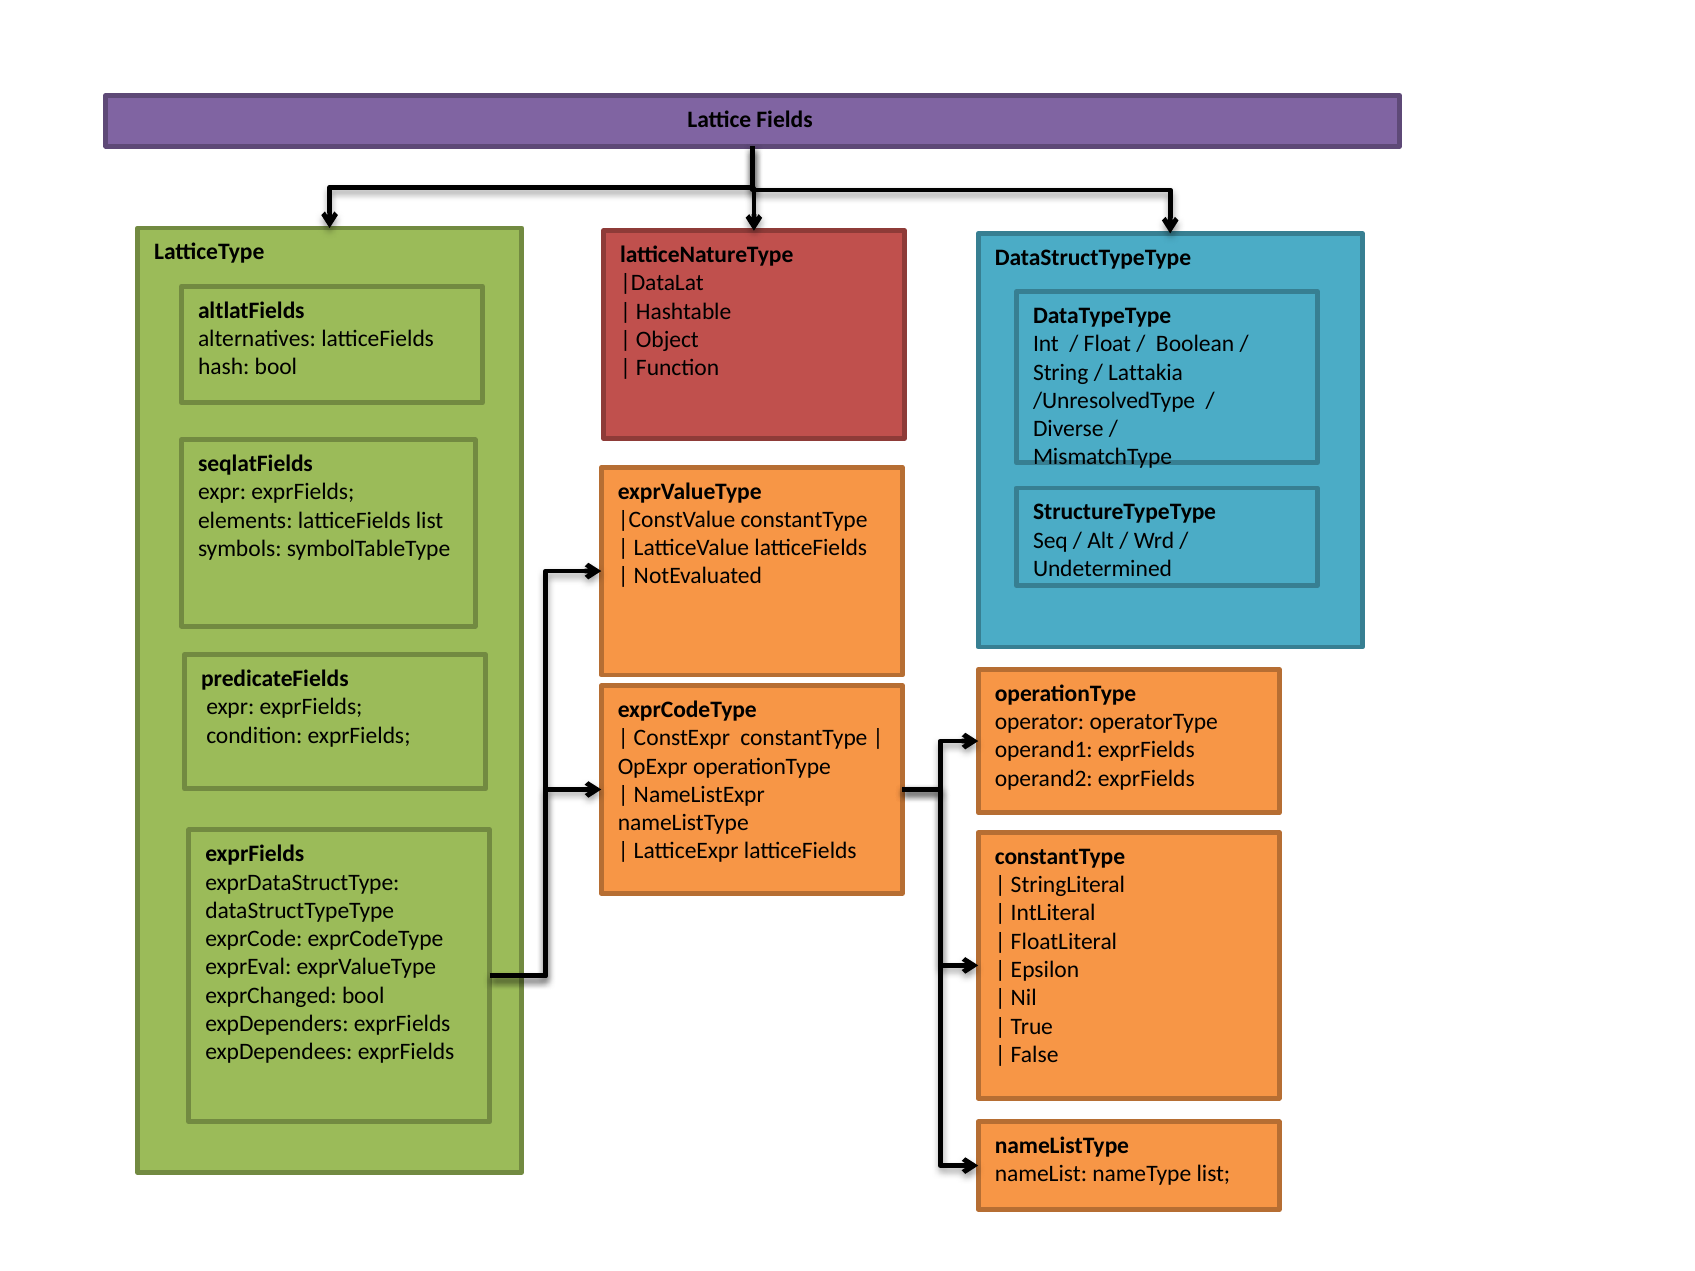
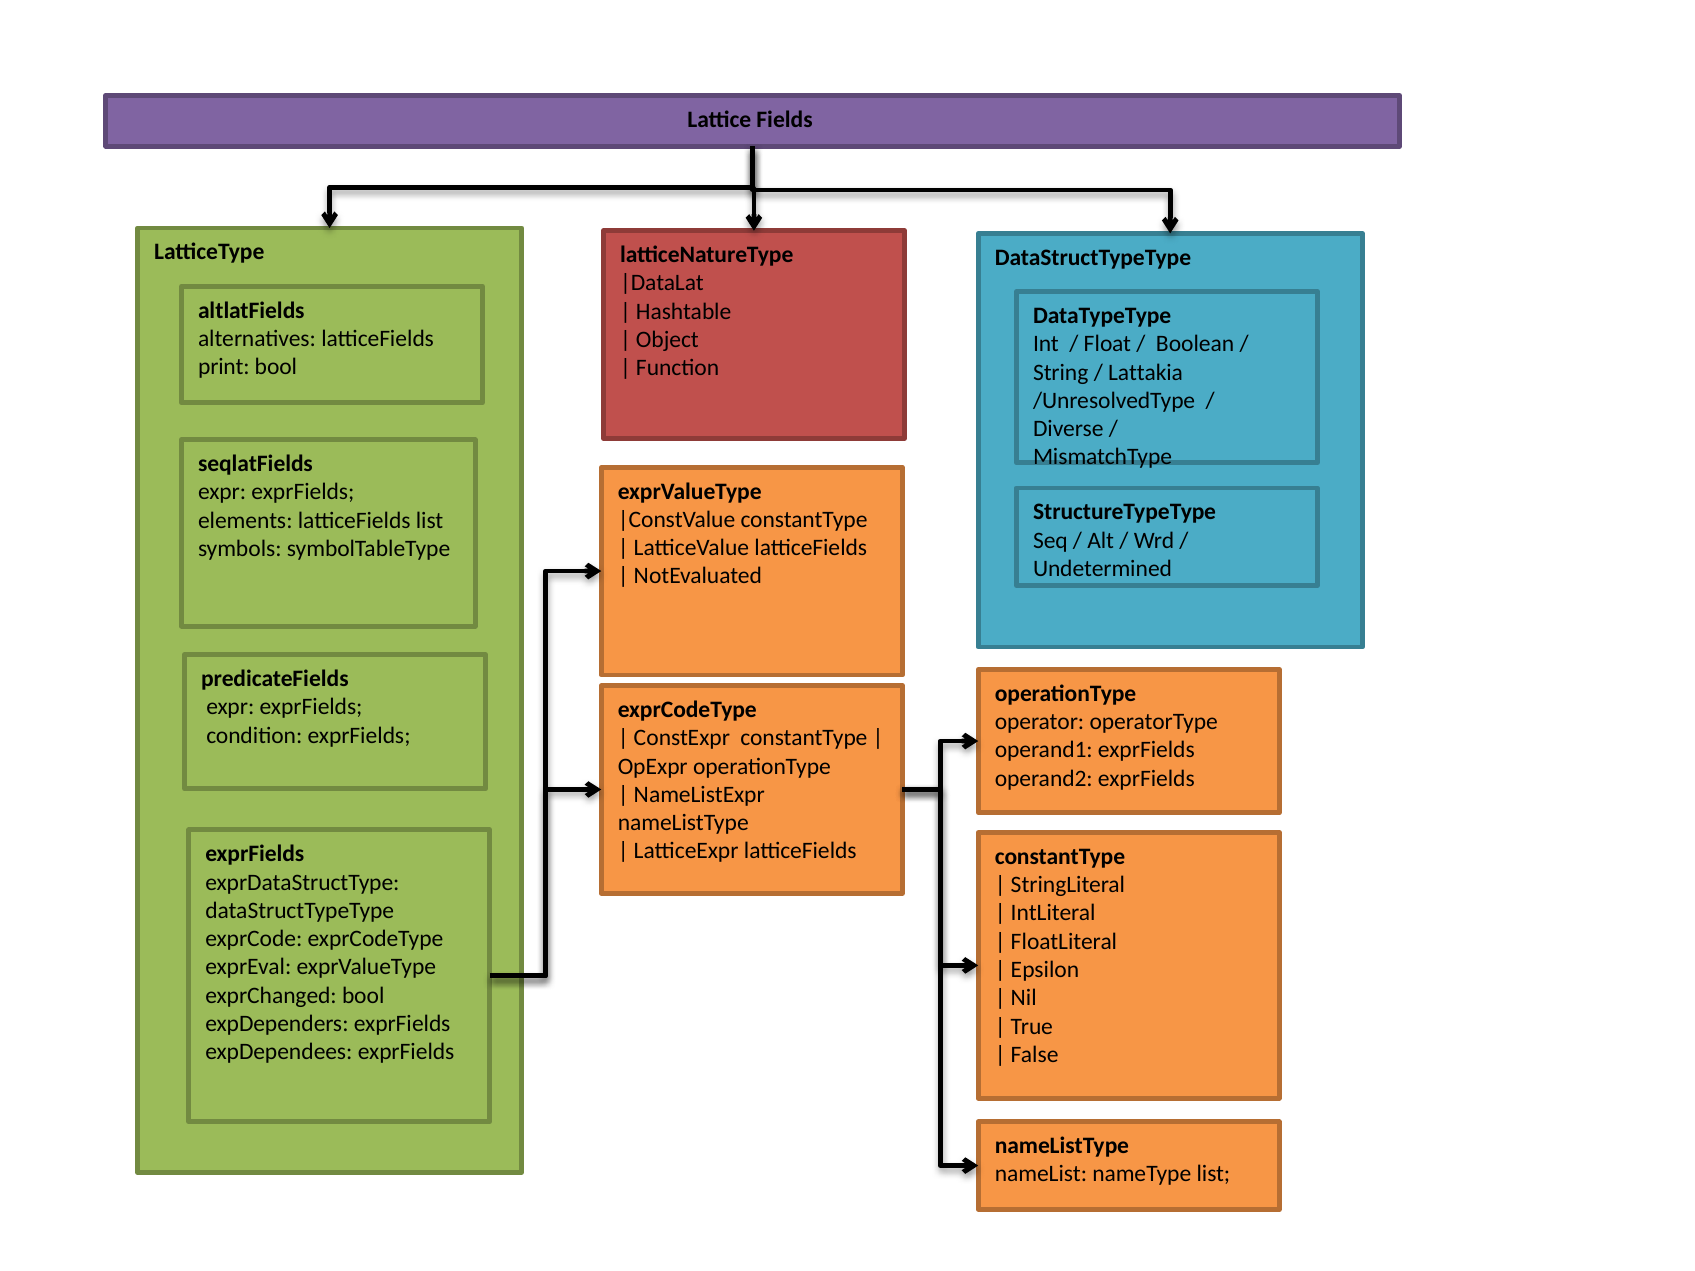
hash: hash -> print (224, 367)
